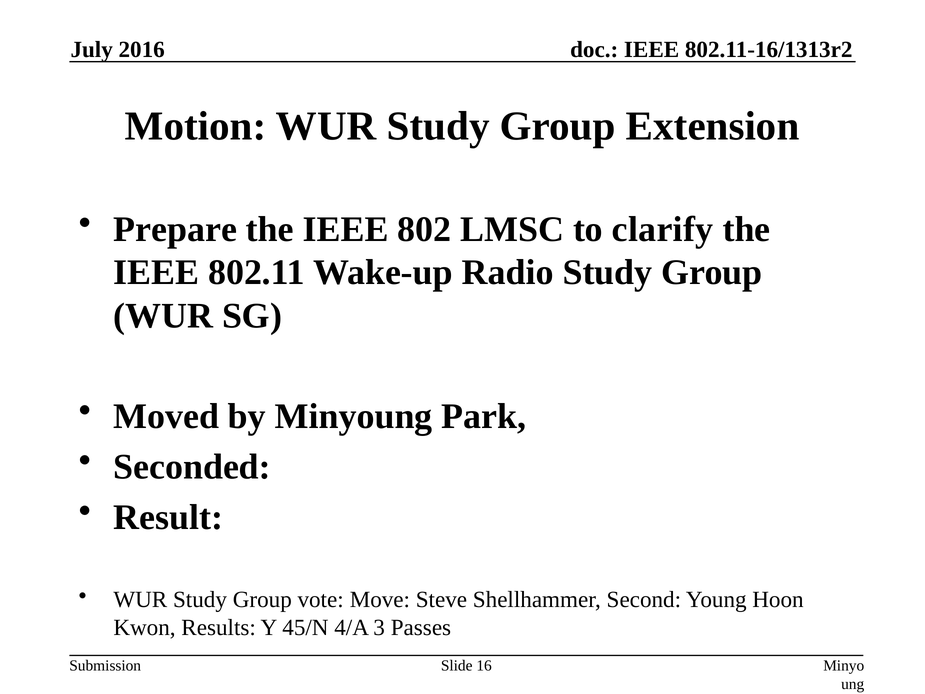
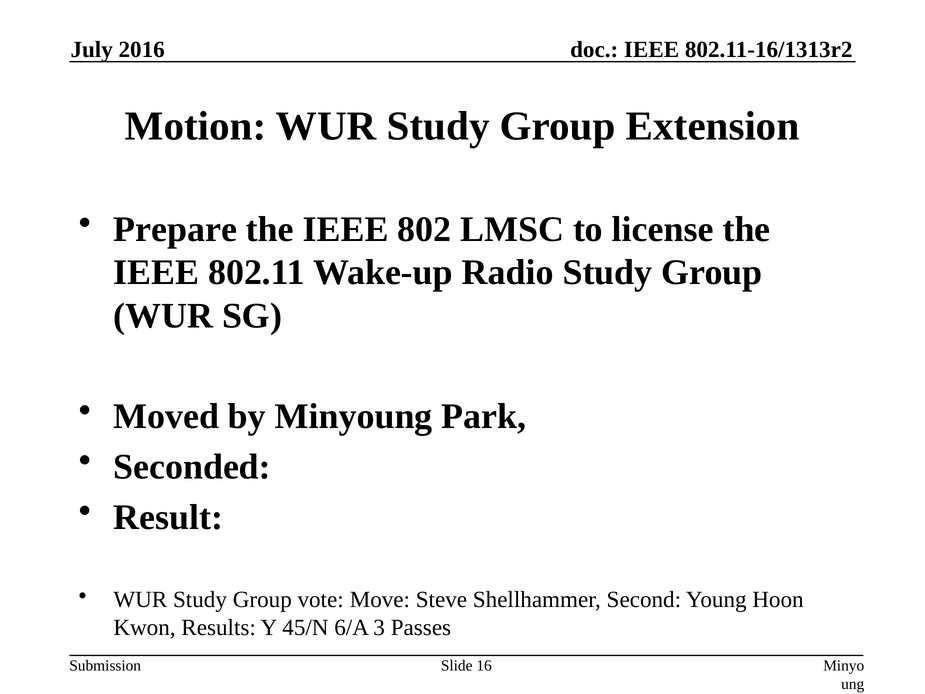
clarify: clarify -> license (663, 229)
4/A: 4/A -> 6/A (352, 627)
